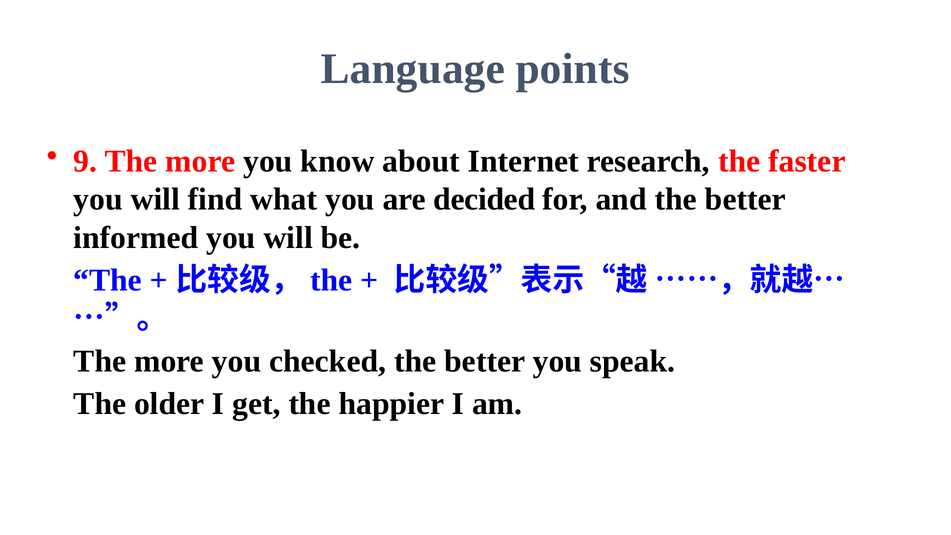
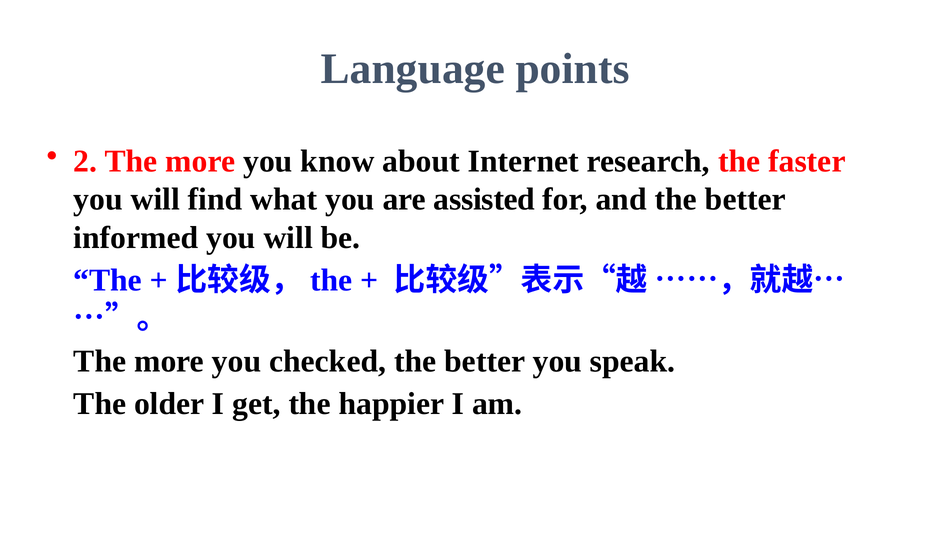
9: 9 -> 2 (85, 161)
decided: decided -> assisted (484, 199)
